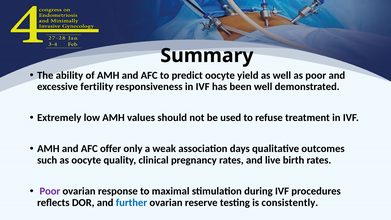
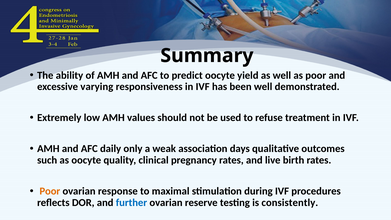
fertility: fertility -> varying (97, 87)
offer: offer -> daily (111, 149)
Poor colour: purple -> orange (50, 191)
